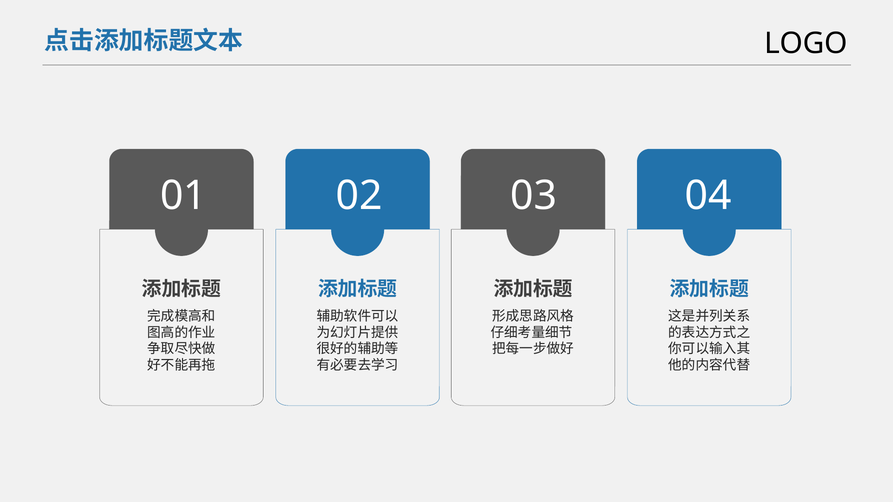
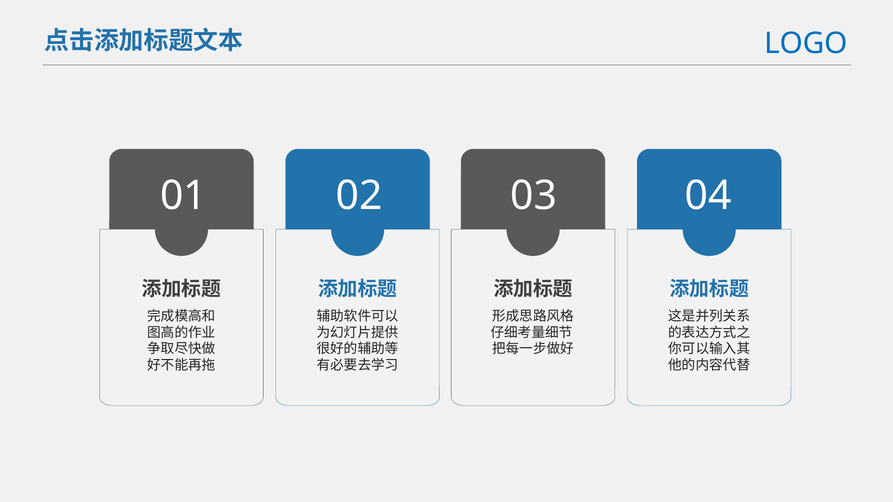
LOGO colour: black -> blue (806, 43)
